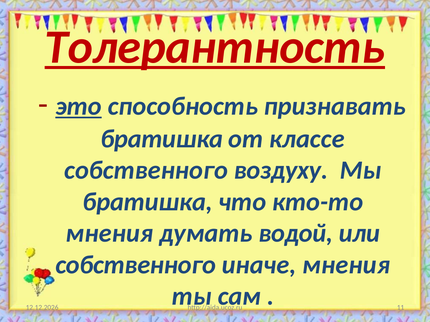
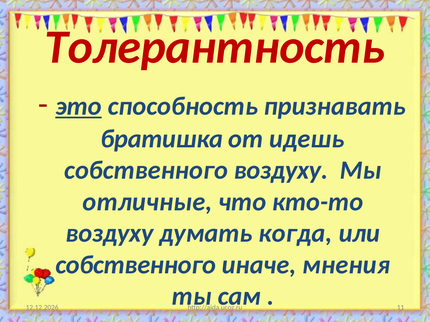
Толерантность underline: present -> none (215, 47)
классе: классе -> идешь (307, 139)
братишка: братишка -> отличные (147, 202)
мнения: мнения -> воздуху (110, 234)
водой: водой -> когда (295, 234)
